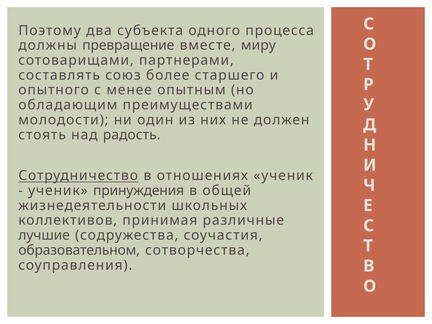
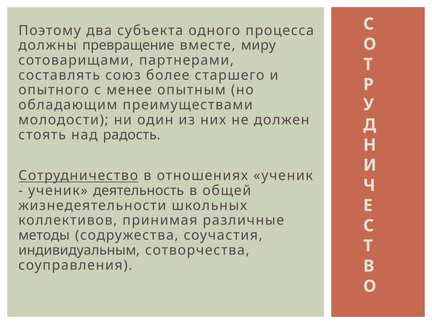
принуждения: принуждения -> деятельность (139, 191)
лучшие: лучшие -> методы (44, 235)
образовательном: образовательном -> индивидуальным (79, 250)
